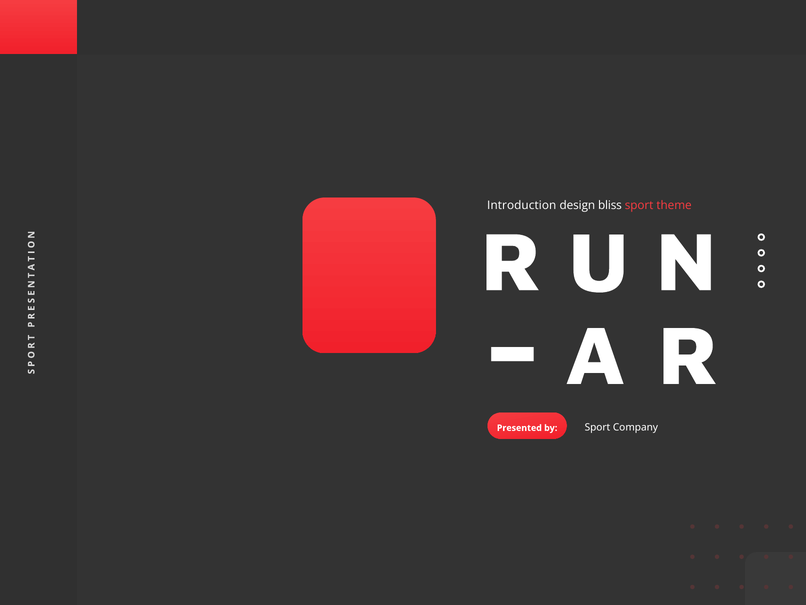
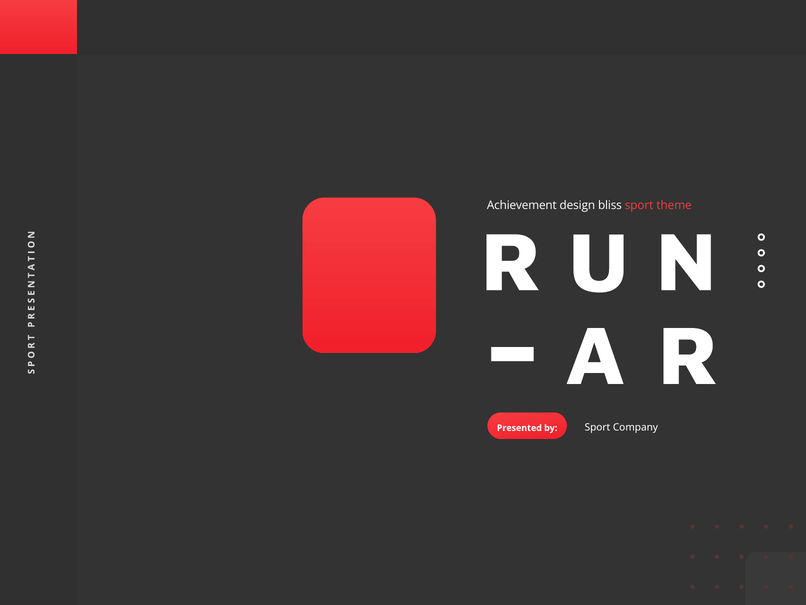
Introduction: Introduction -> Achievement (522, 205)
